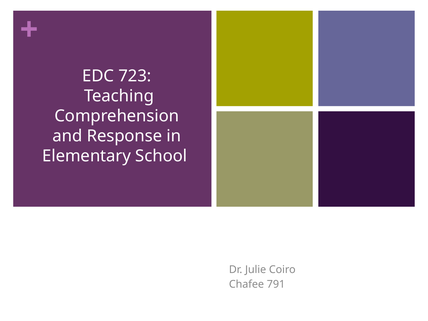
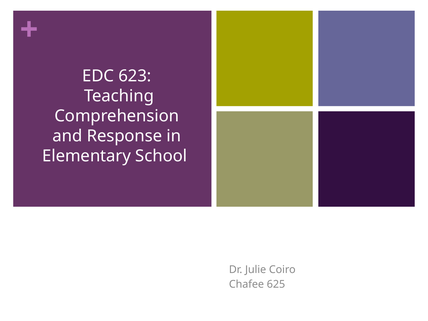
723: 723 -> 623 (135, 76)
791: 791 -> 625 (276, 284)
